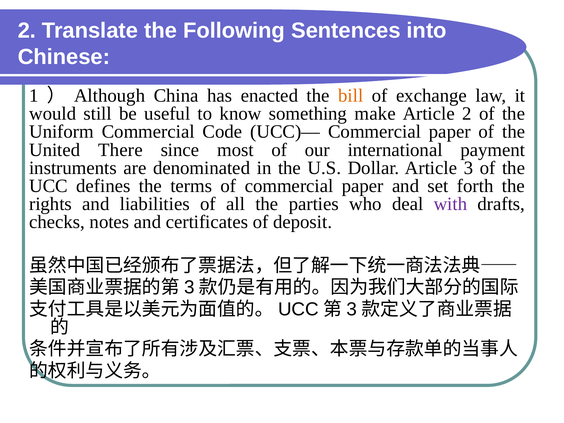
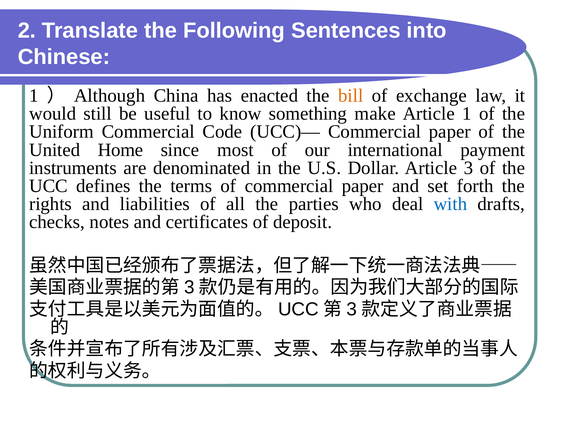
Article 2: 2 -> 1 (467, 114)
There: There -> Home (121, 150)
with colour: purple -> blue (450, 204)
